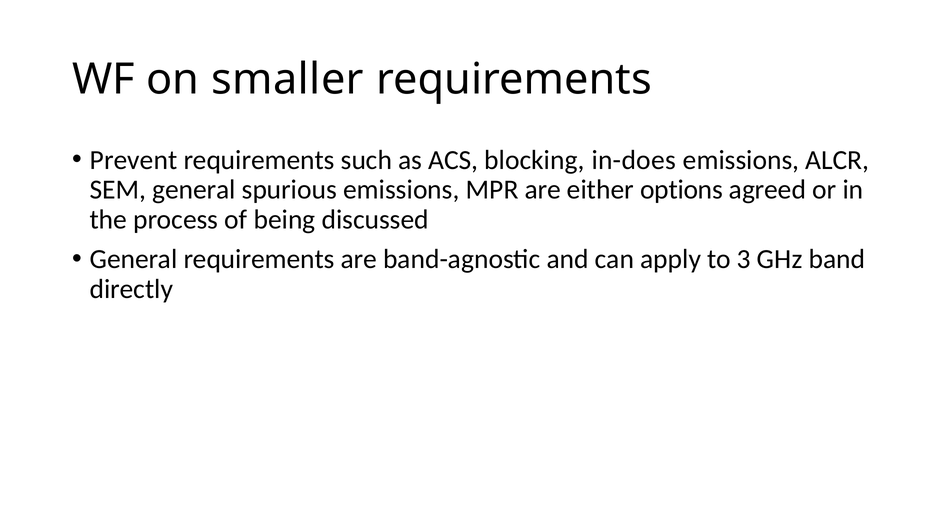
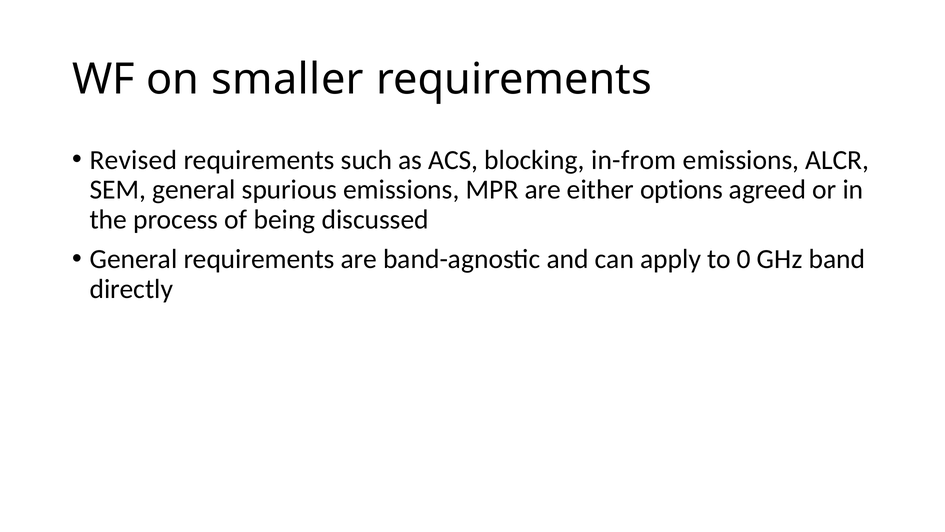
Prevent: Prevent -> Revised (134, 160)
in-does: in-does -> in-from (634, 160)
3: 3 -> 0 (744, 259)
